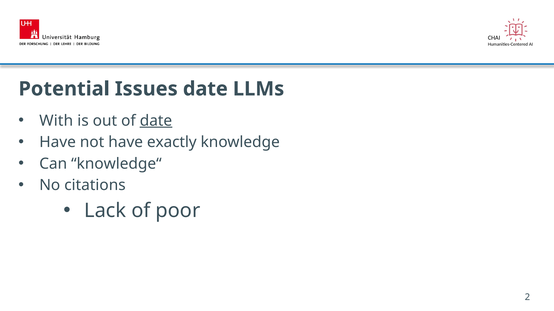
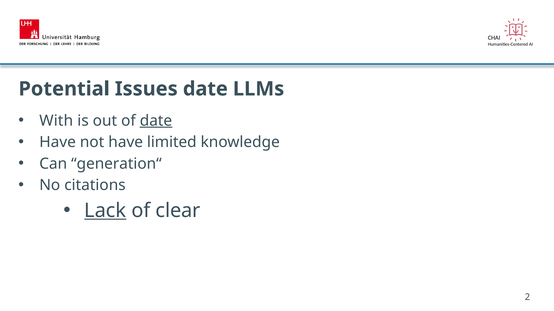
exactly: exactly -> limited (172, 142)
knowledge“: knowledge“ -> generation“ (116, 164)
Lack underline: none -> present (105, 211)
poor: poor -> clear (178, 211)
